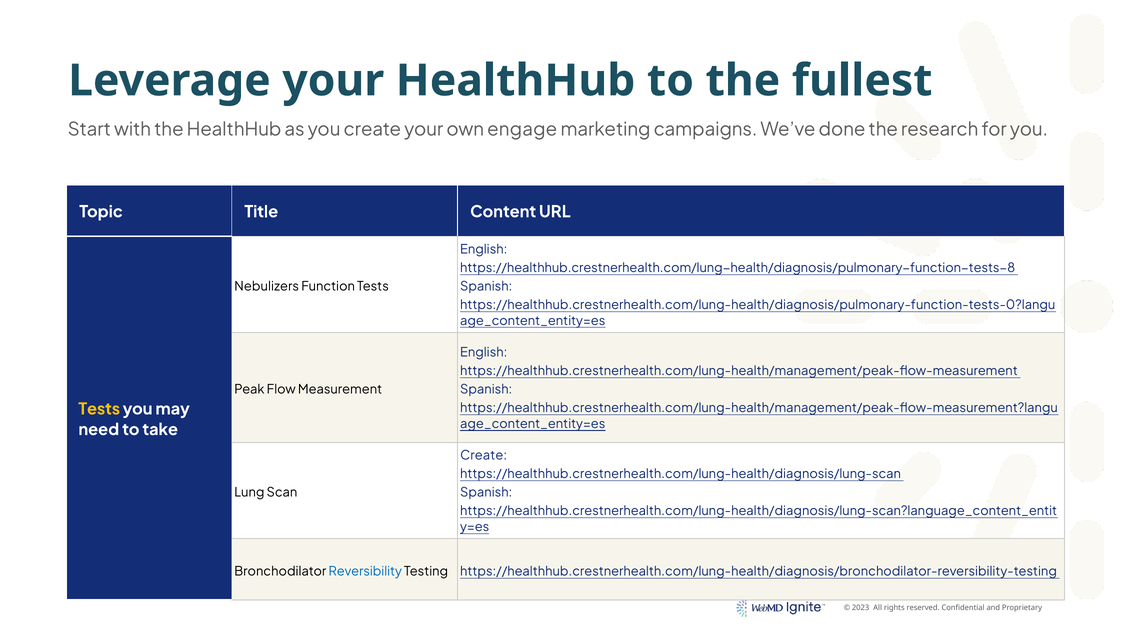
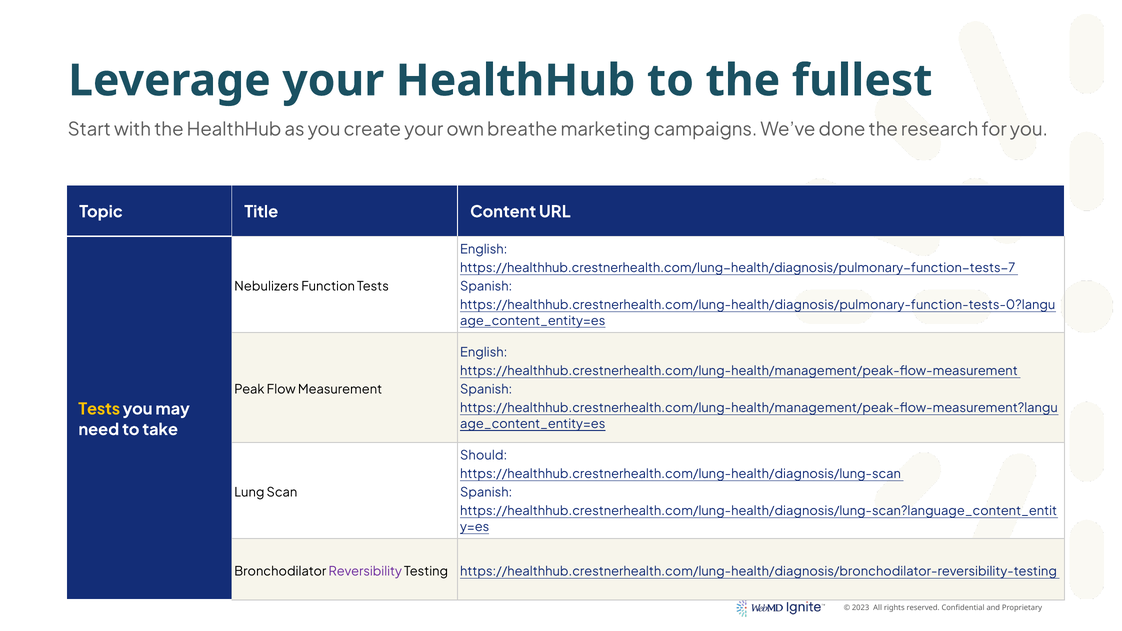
engage: engage -> breathe (522, 130)
https://healthhub.crestnerhealth.com/lung-health/diagnosis/pulmonary-function-tests-8: https://healthhub.crestnerhealth.com/lung-health/diagnosis/pulmonary-function-tests-8 -> https://healthhub.crestnerhealth.com/lung-health/diagnosis/pulmonary-function-tests-7 (738, 268)
Create: Create -> Should (484, 456)
Reversibility colour: blue -> purple (365, 572)
